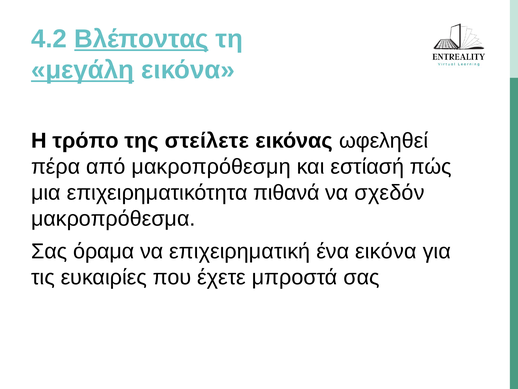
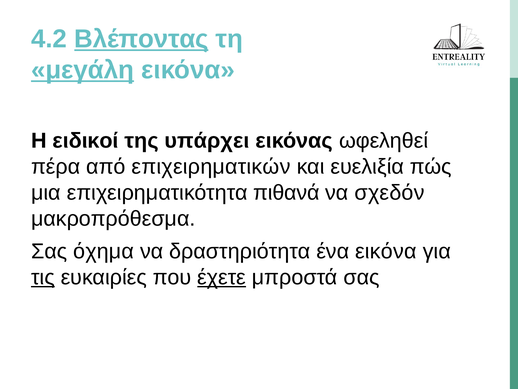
τρόπο: τρόπο -> ειδικοί (86, 141)
στείλετε: στείλετε -> υπάρχει (207, 141)
μακροπρόθεσμη: μακροπρόθεσμη -> επιχειρηματικών (211, 166)
εστίασή: εστίασή -> ευελιξία (367, 166)
όραμα: όραμα -> όχημα (104, 251)
επιχειρηματική: επιχειρηματική -> δραστηριότητα (240, 251)
τις underline: none -> present (43, 277)
έχετε underline: none -> present (222, 277)
